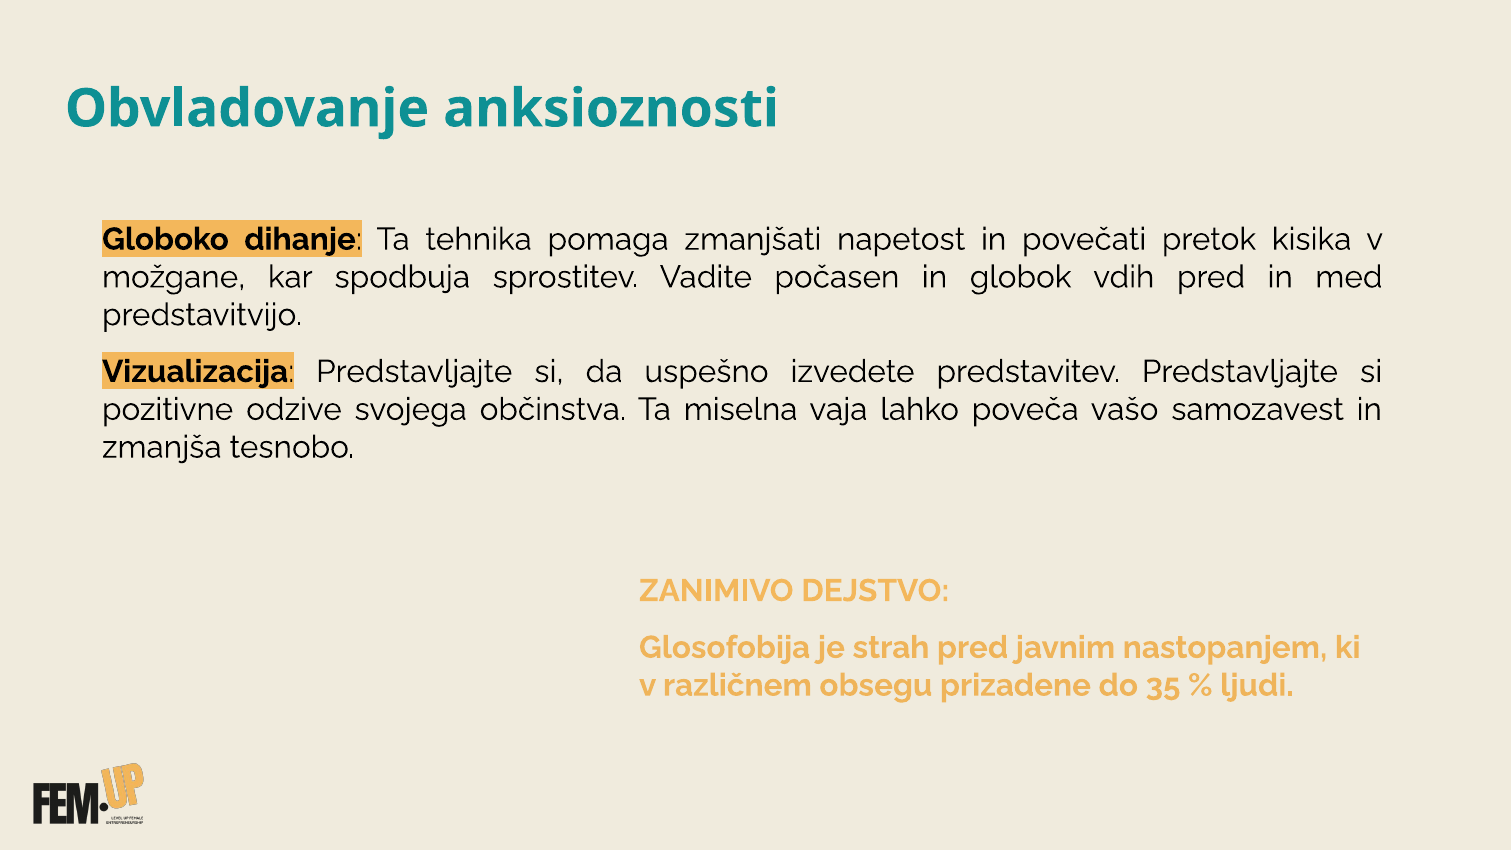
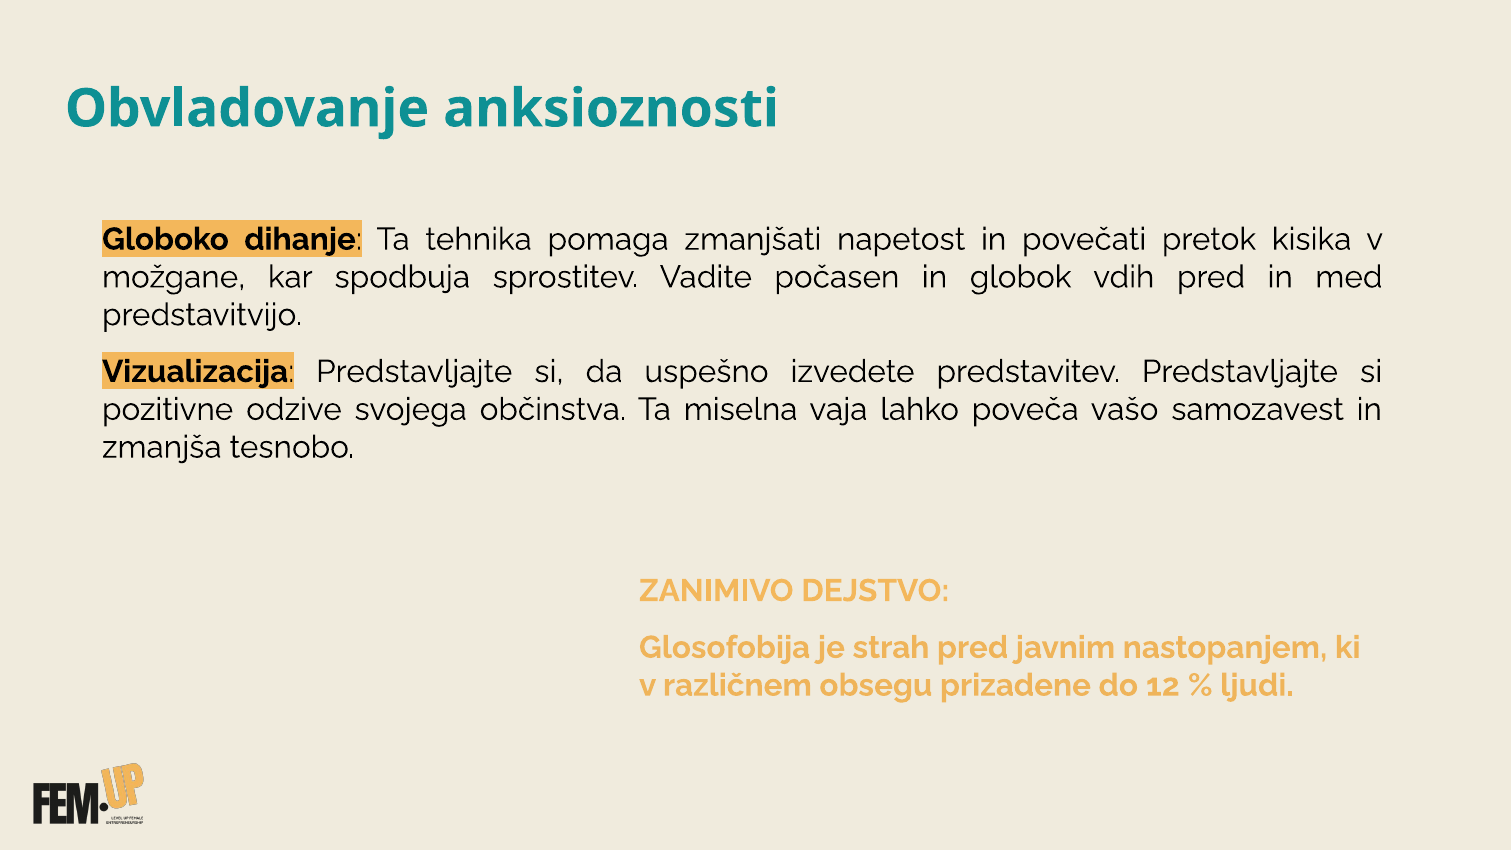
35: 35 -> 12 (1163, 685)
